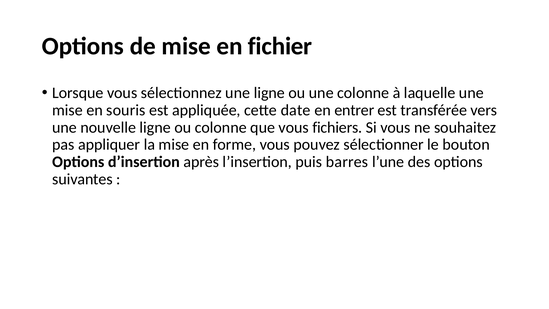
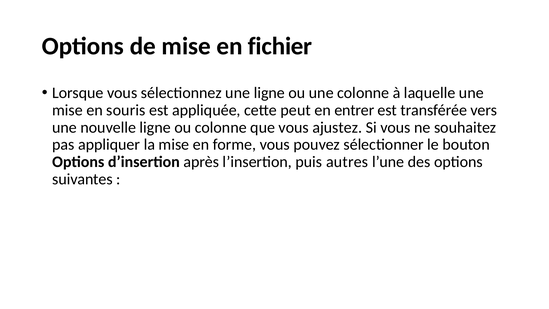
date: date -> peut (296, 110)
fichiers: fichiers -> ajustez (337, 127)
barres: barres -> autres (347, 162)
